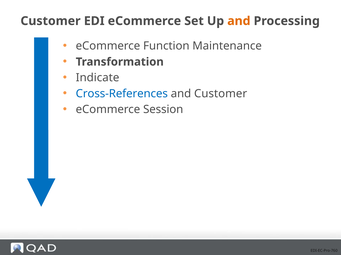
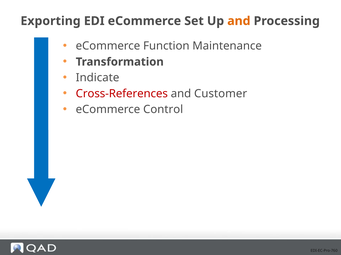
Customer: Customer -> Exporting (51, 21)
Cross-References colour: blue -> red (122, 94)
Session: Session -> Control (163, 110)
